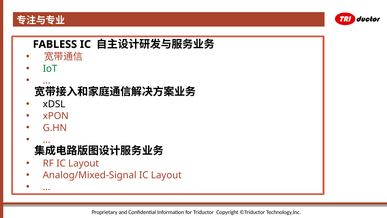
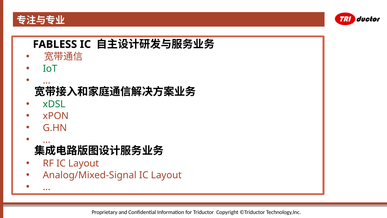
xDSL colour: black -> green (54, 104)
